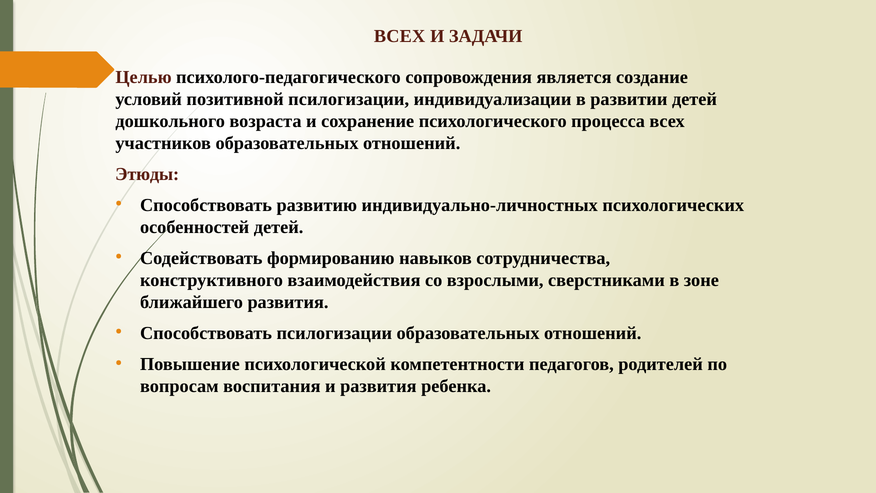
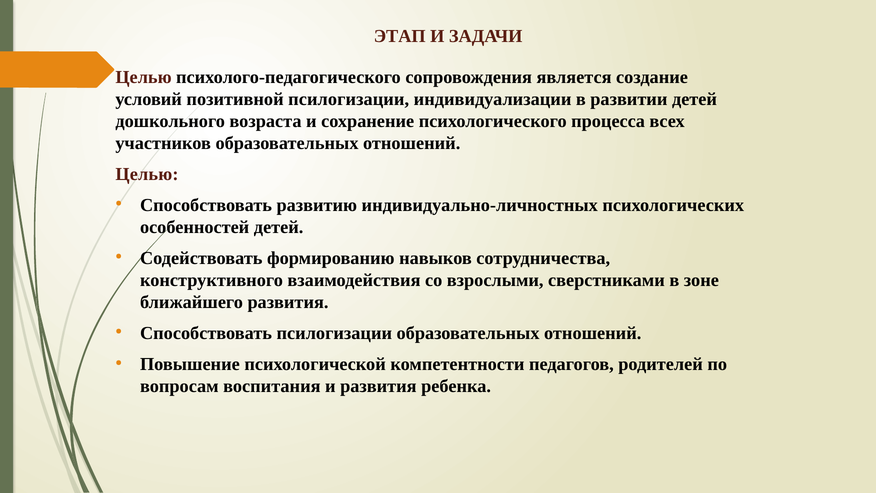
ВСЕХ: ВСЕХ -> ЭТАП (400, 36)
Этюды: Этюды -> Целью (147, 174)
